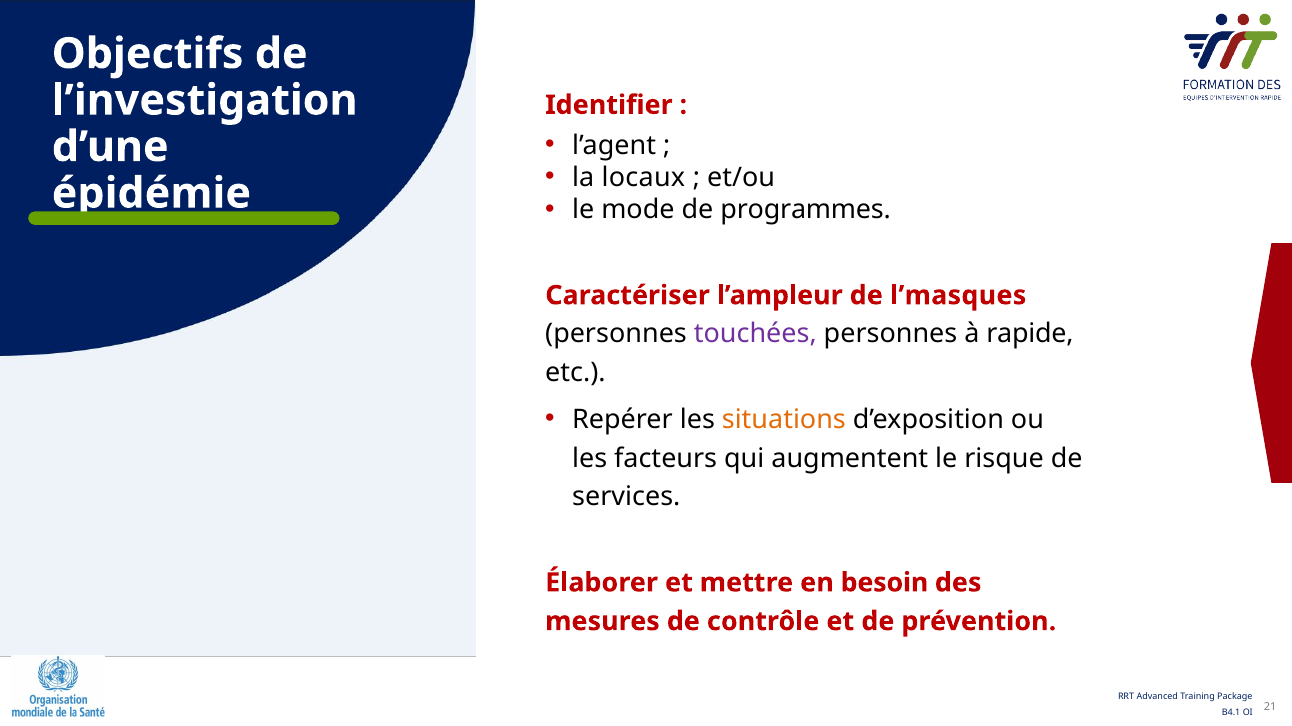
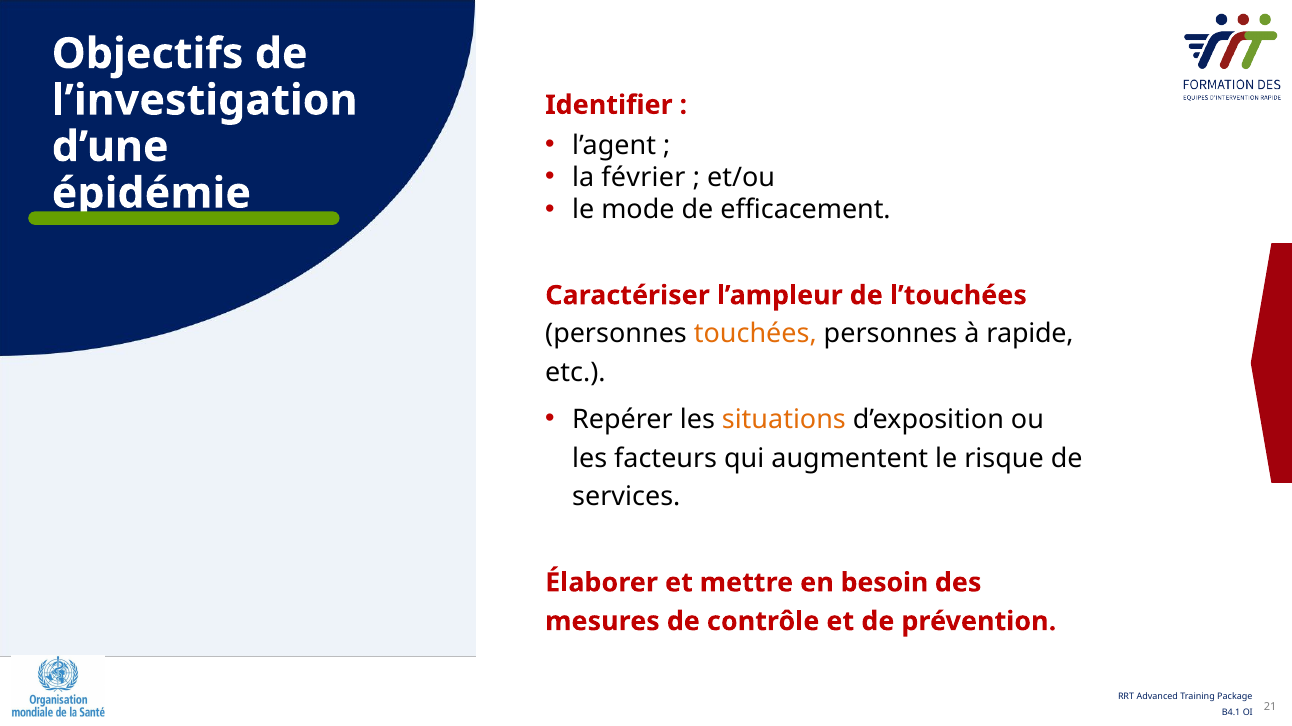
locaux: locaux -> février (643, 178)
programmes: programmes -> efficacement (806, 210)
l’masques: l’masques -> l’touchées (958, 296)
touchées colour: purple -> orange (755, 334)
